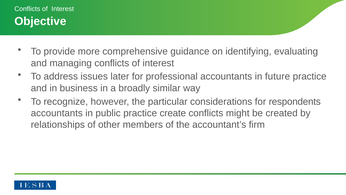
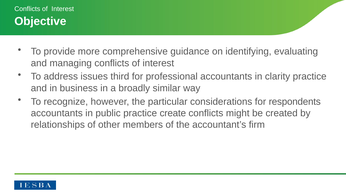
later: later -> third (120, 76)
future: future -> clarity (278, 76)
